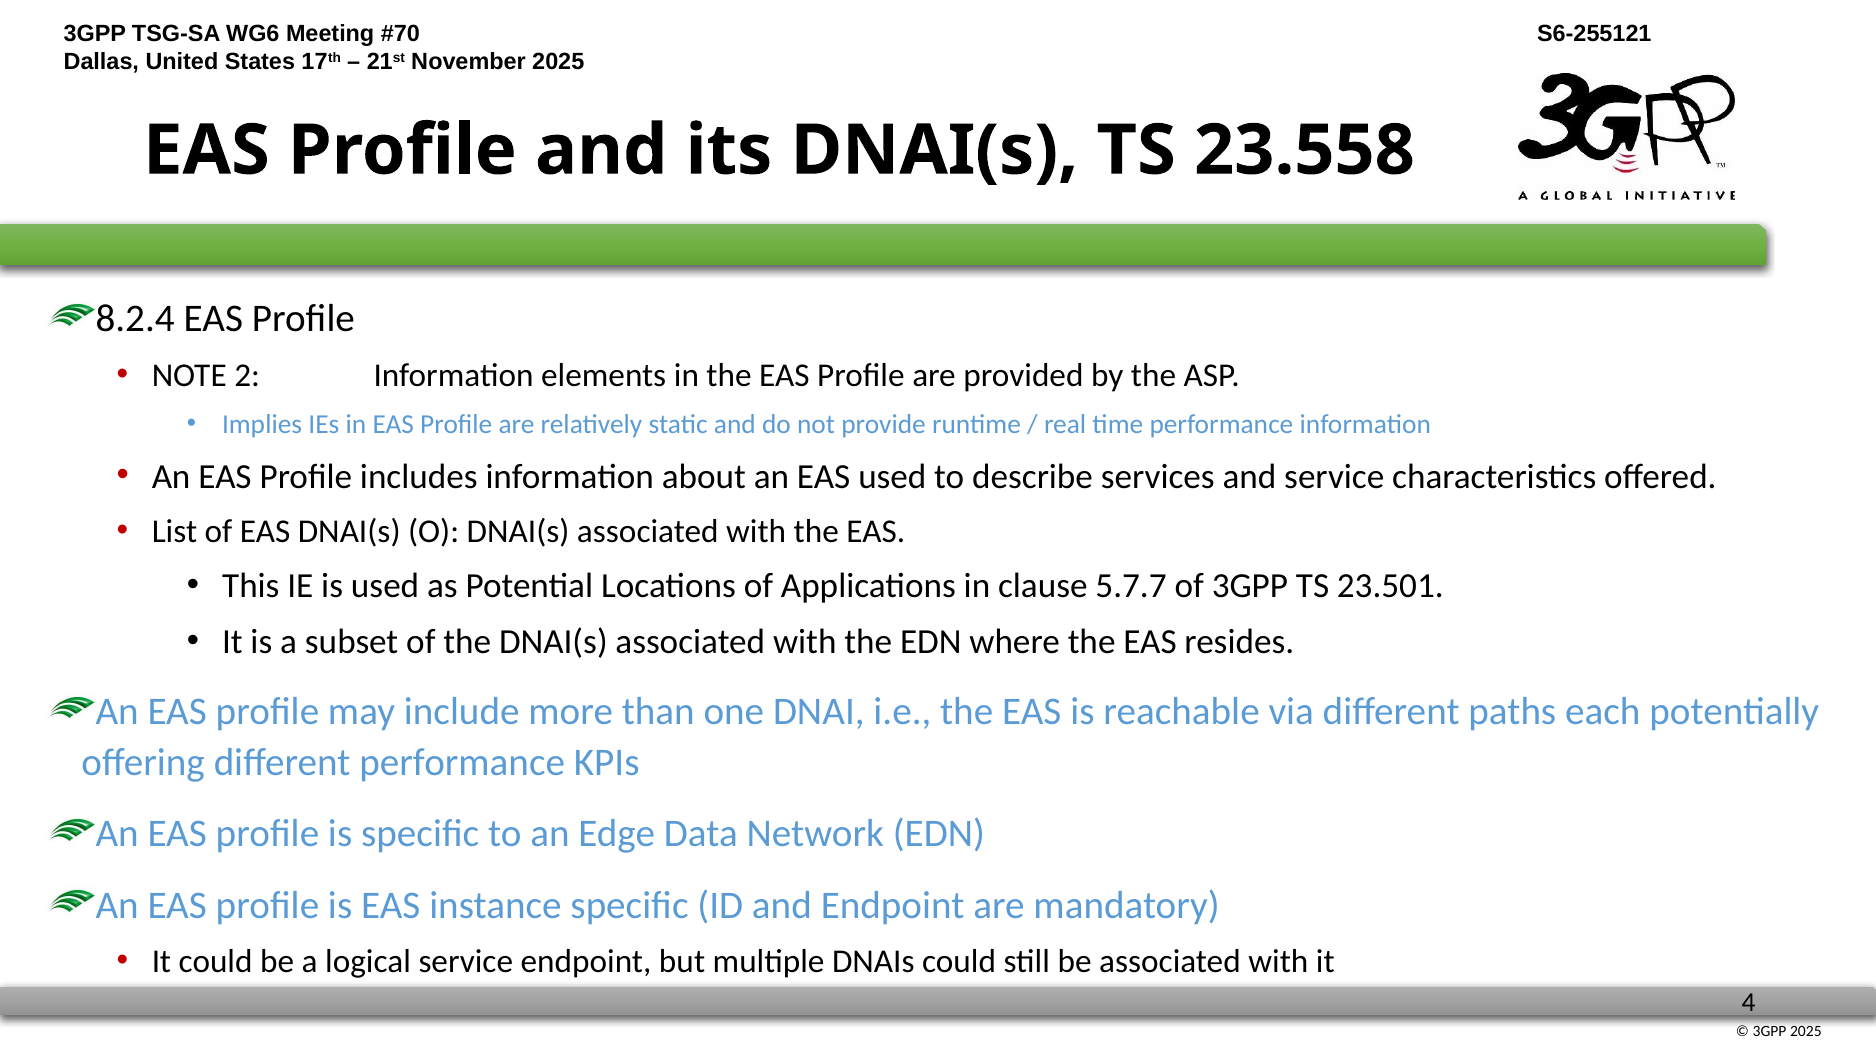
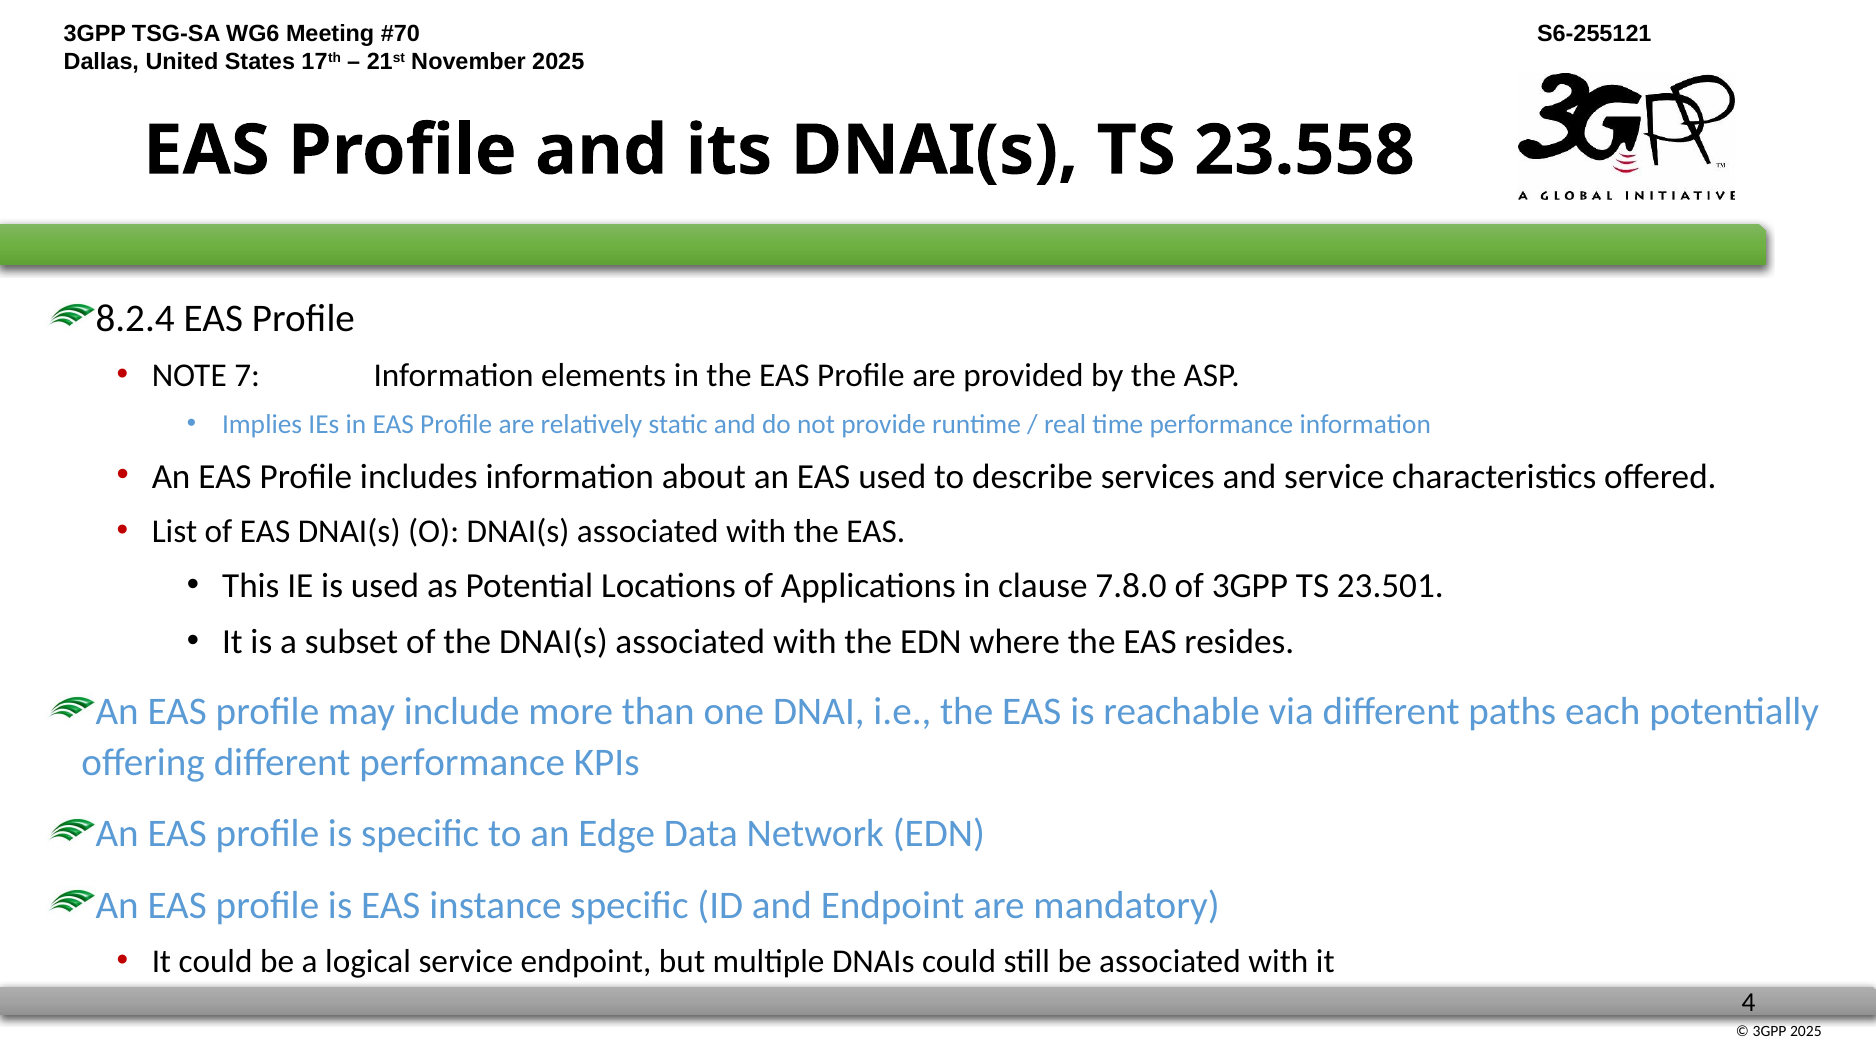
2: 2 -> 7 (247, 376)
5.7.7: 5.7.7 -> 7.8.0 (1131, 586)
